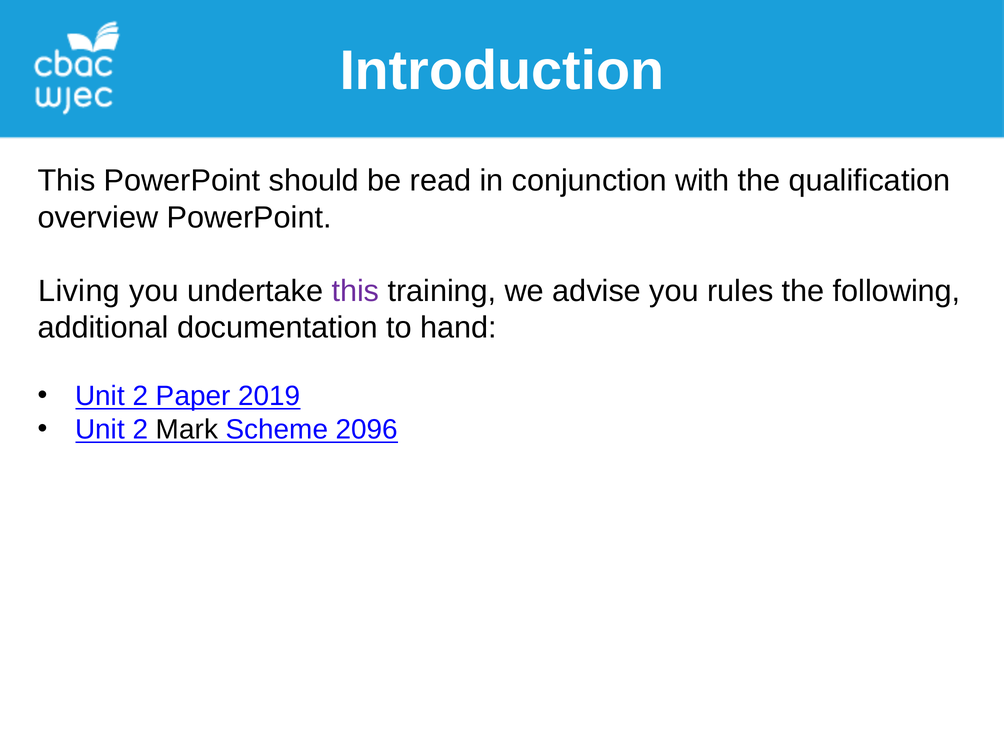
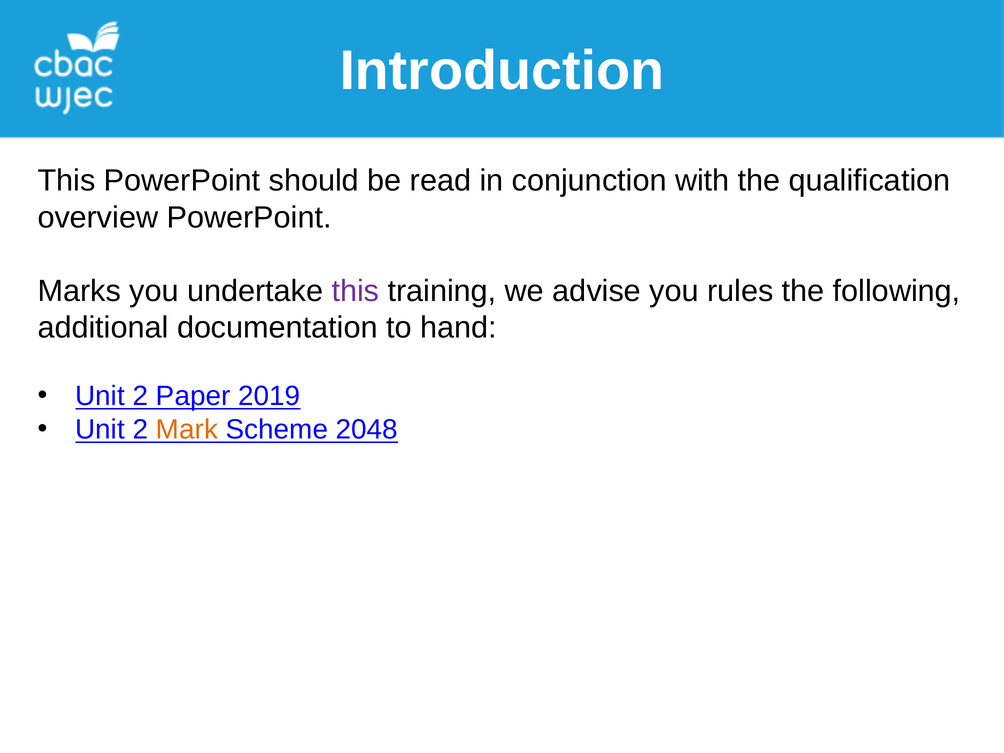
Living: Living -> Marks (79, 291)
Mark colour: black -> orange (187, 430)
2096: 2096 -> 2048 (367, 430)
